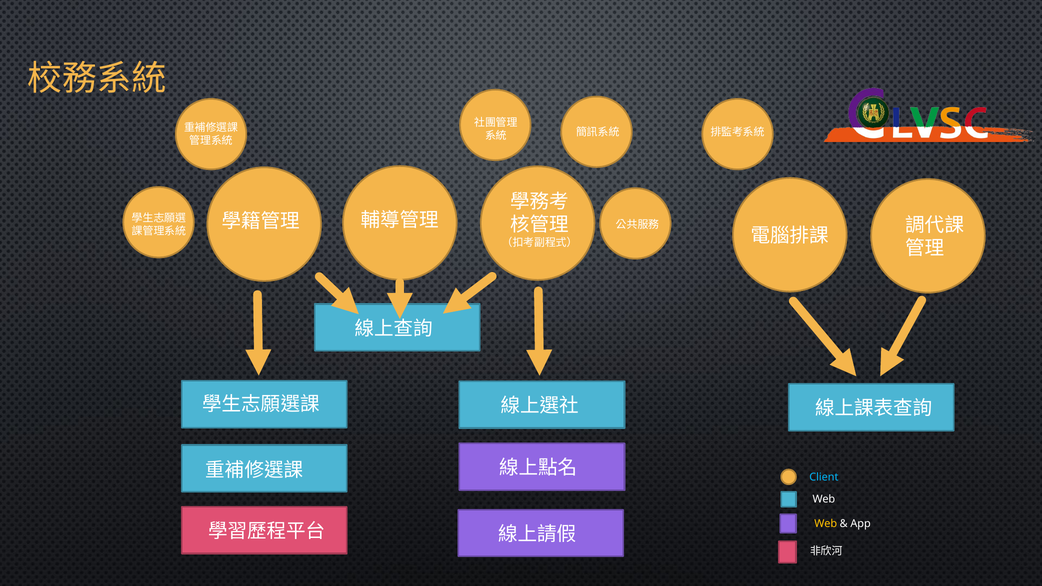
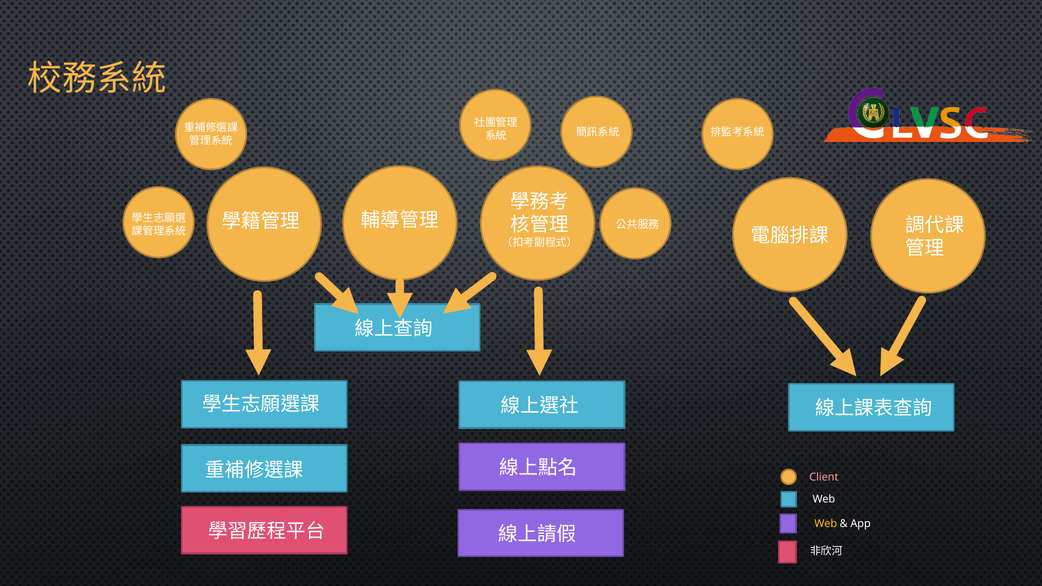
Client colour: light blue -> pink (824, 477)
